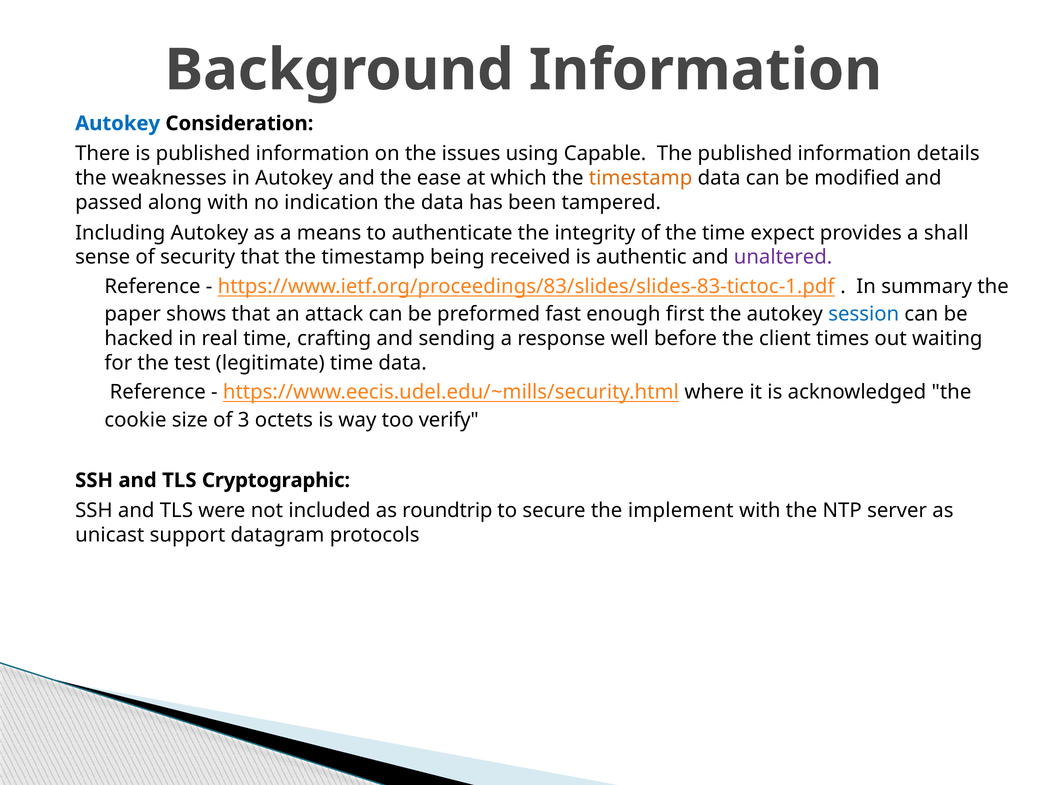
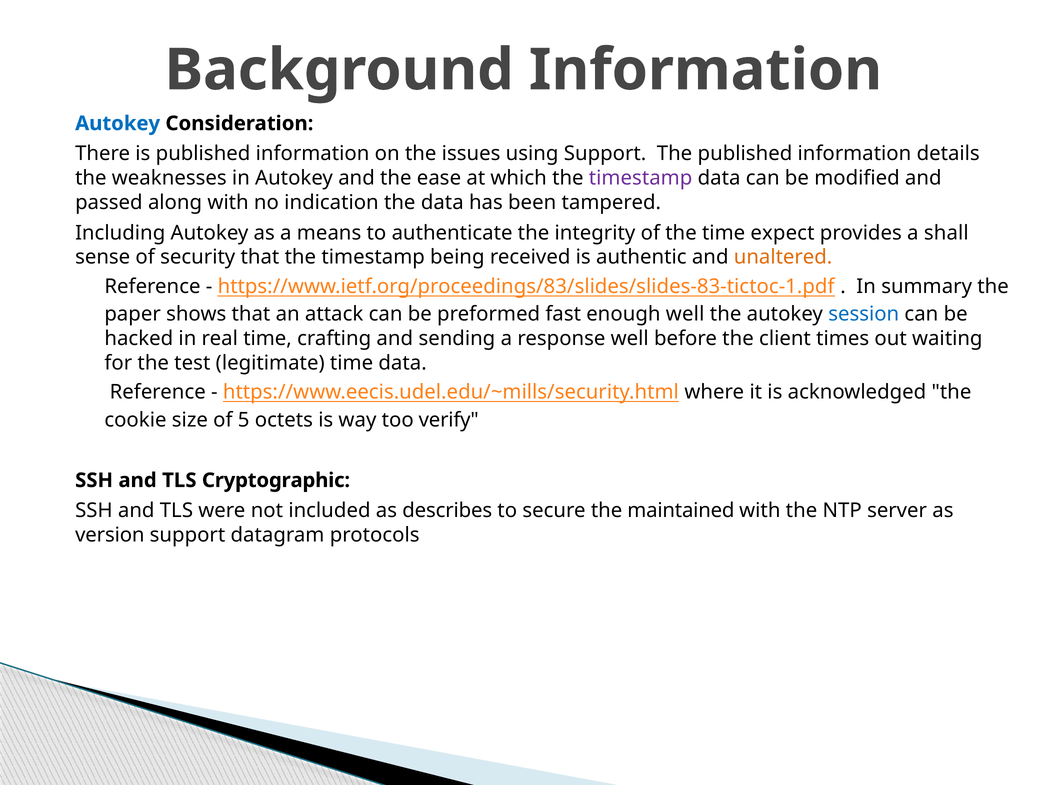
using Capable: Capable -> Support (605, 154)
timestamp colour: orange -> purple (641, 178)
unaltered colour: purple -> orange (783, 257)
enough first: first -> well (685, 314)
3: 3 -> 5 (244, 420)
roundtrip: roundtrip -> describes (447, 511)
implement: implement -> maintained (681, 511)
unicast: unicast -> version (110, 535)
